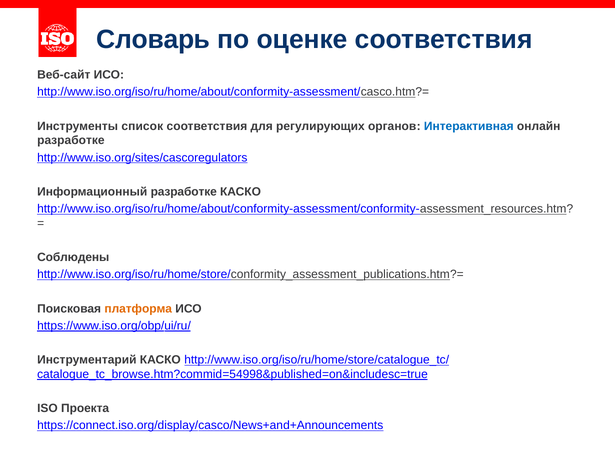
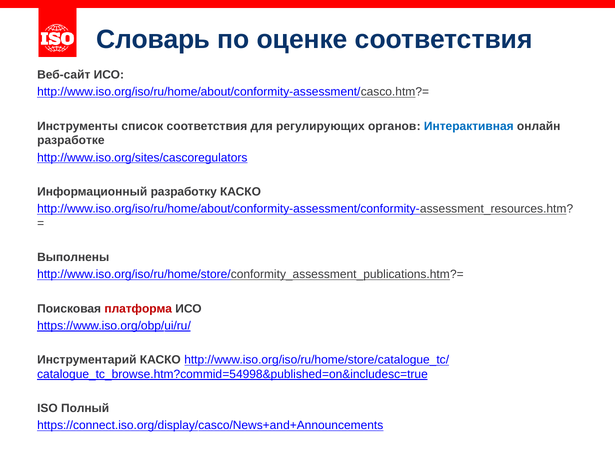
Информационный разработке: разработке -> разработку (184, 192)
Соблюдены: Соблюдены -> Выполнены (73, 258)
платформа colour: orange -> red (138, 309)
Проекта: Проекта -> Полный (85, 409)
